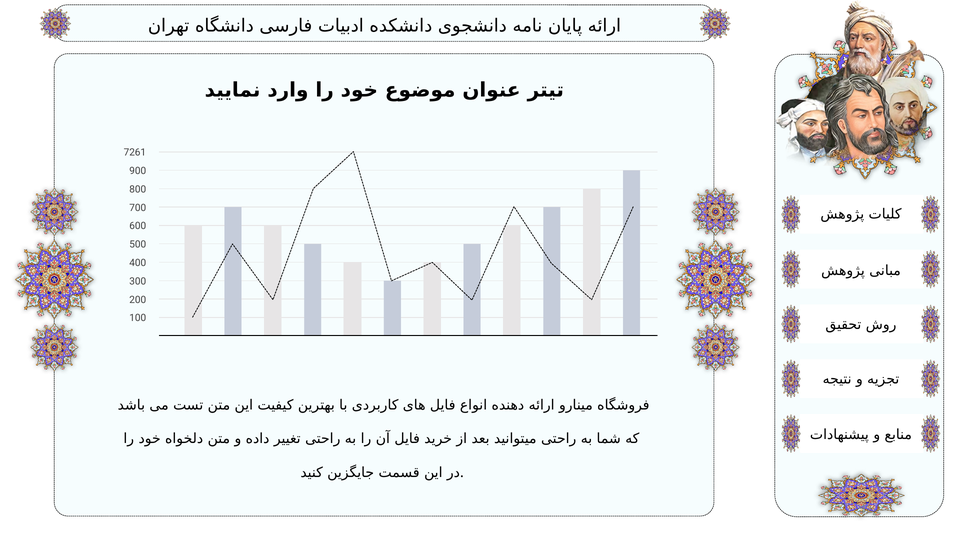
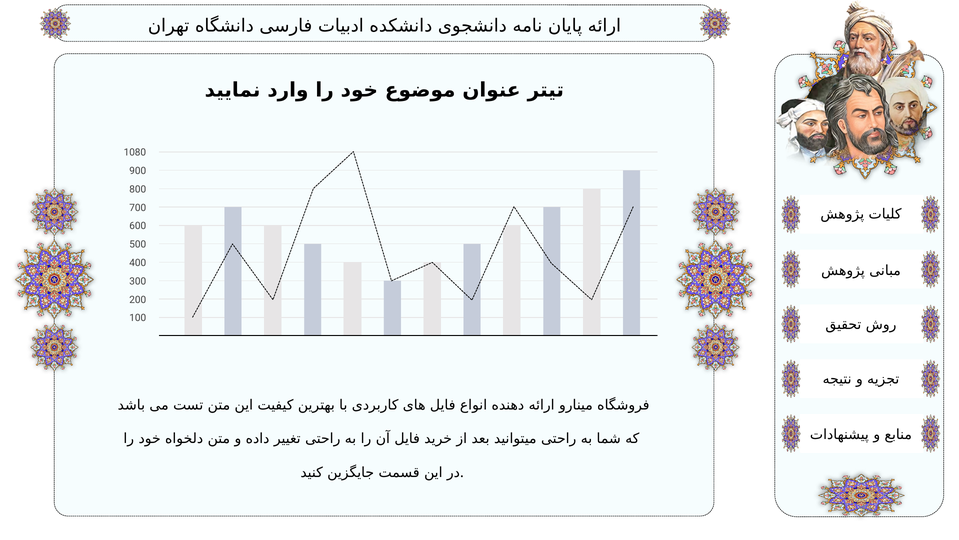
7261: 7261 -> 1080 (135, 152)
